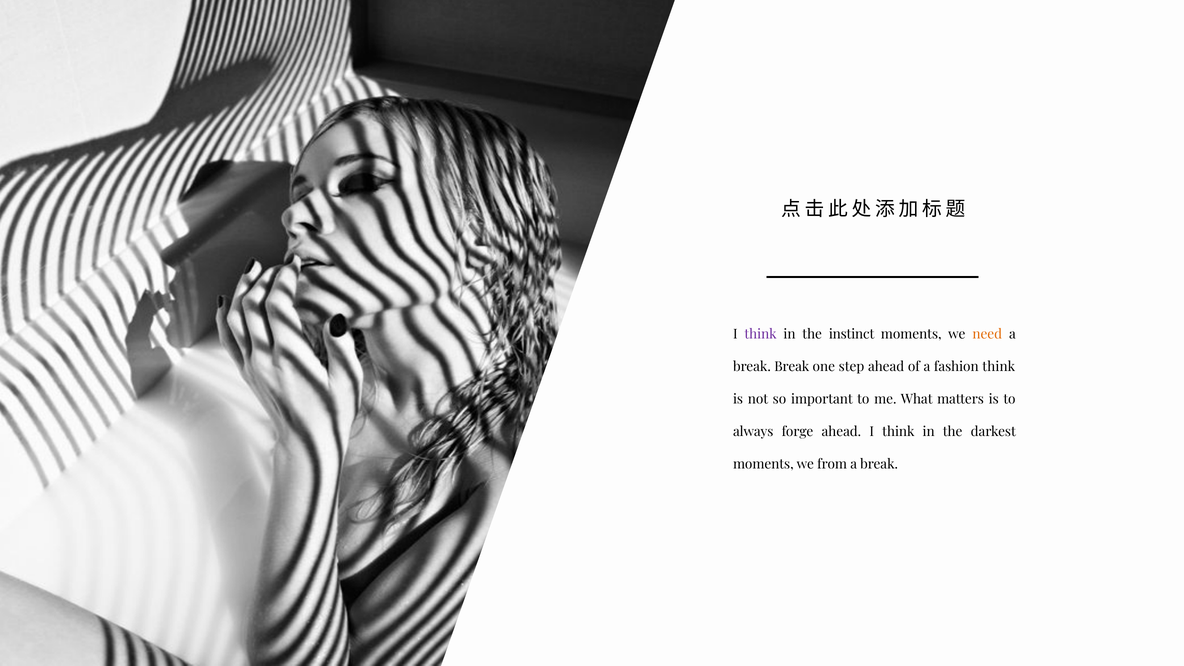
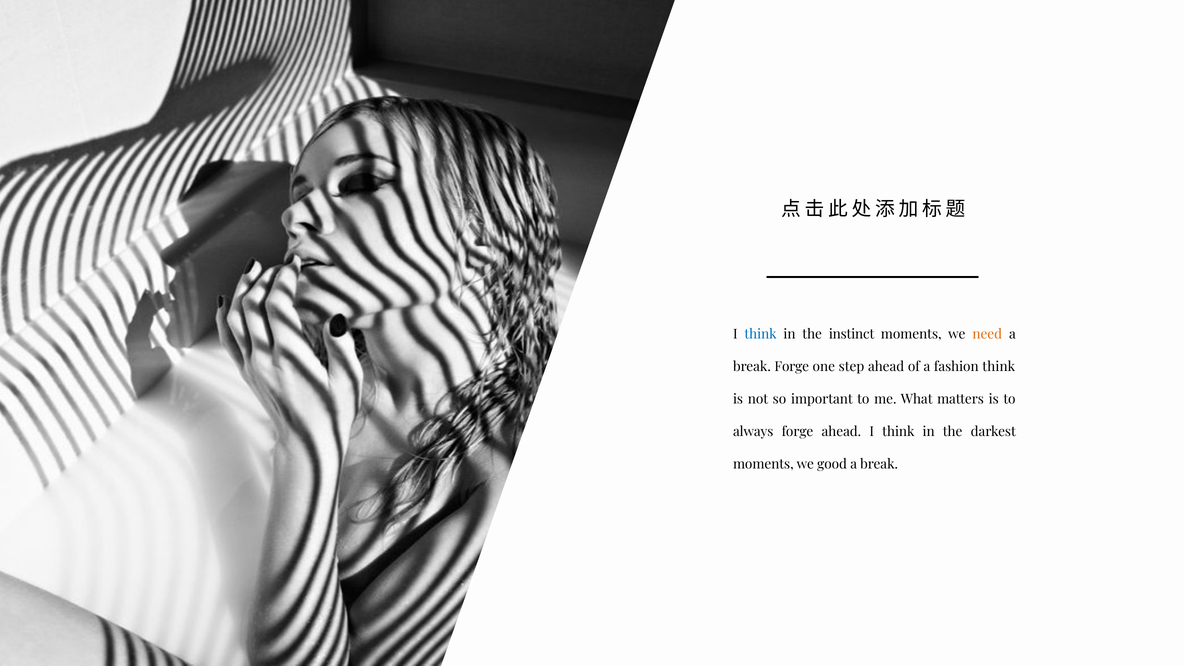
think colour: purple -> blue (761, 334)
break Break: Break -> Forge (792, 367)
from: from -> good (832, 464)
